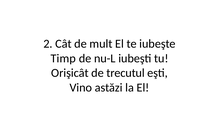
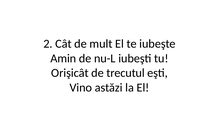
Timp: Timp -> Amin (63, 58)
